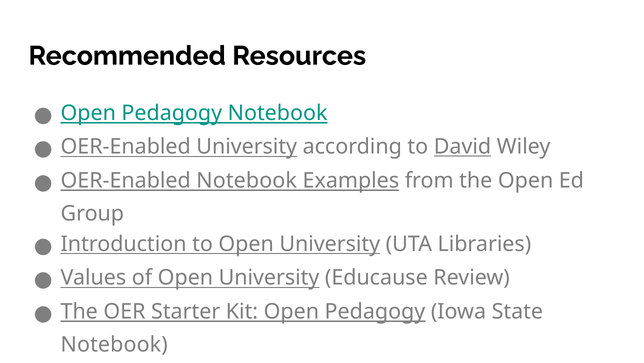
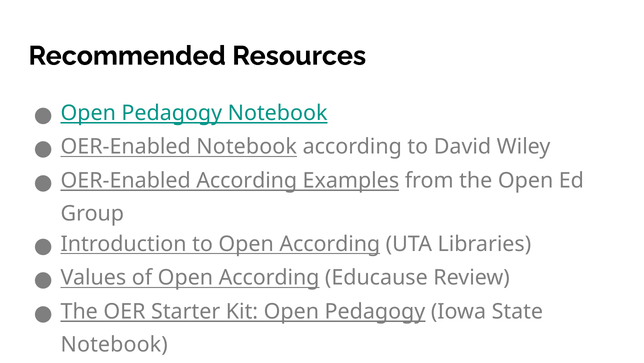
OER-Enabled University: University -> Notebook (247, 146)
David underline: present -> none (462, 146)
OER-Enabled Notebook: Notebook -> According (247, 180)
to Open University: University -> According (330, 243)
of Open University: University -> According (269, 277)
